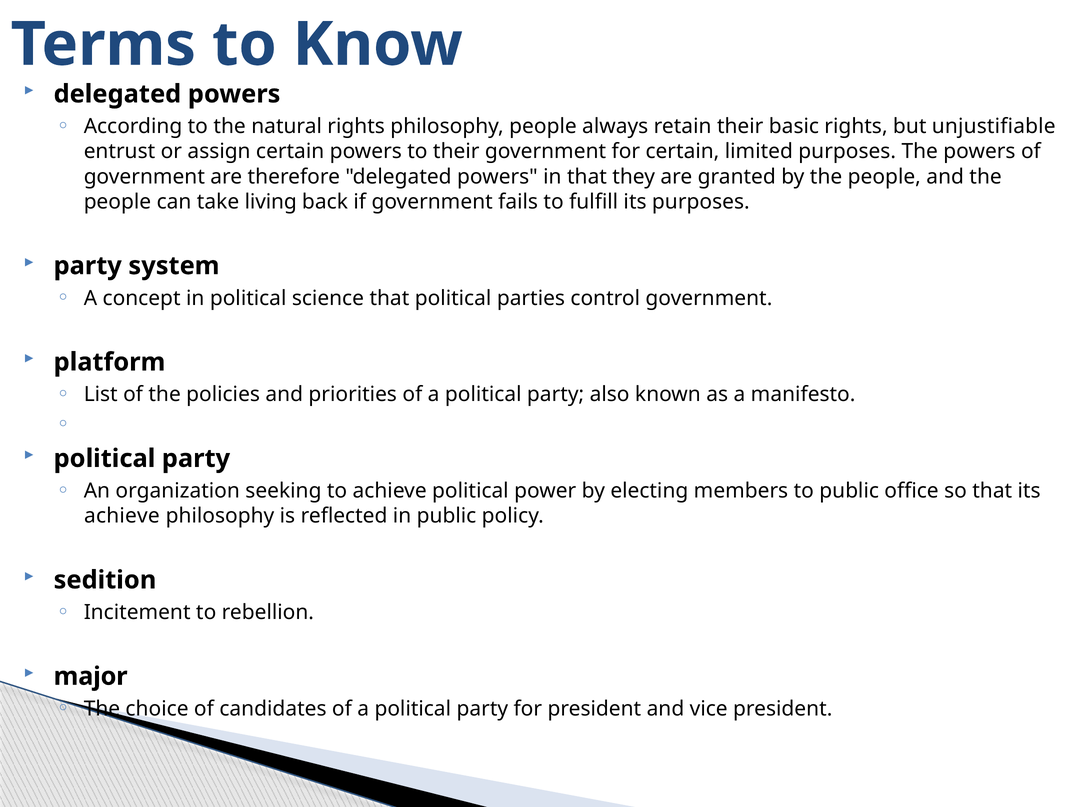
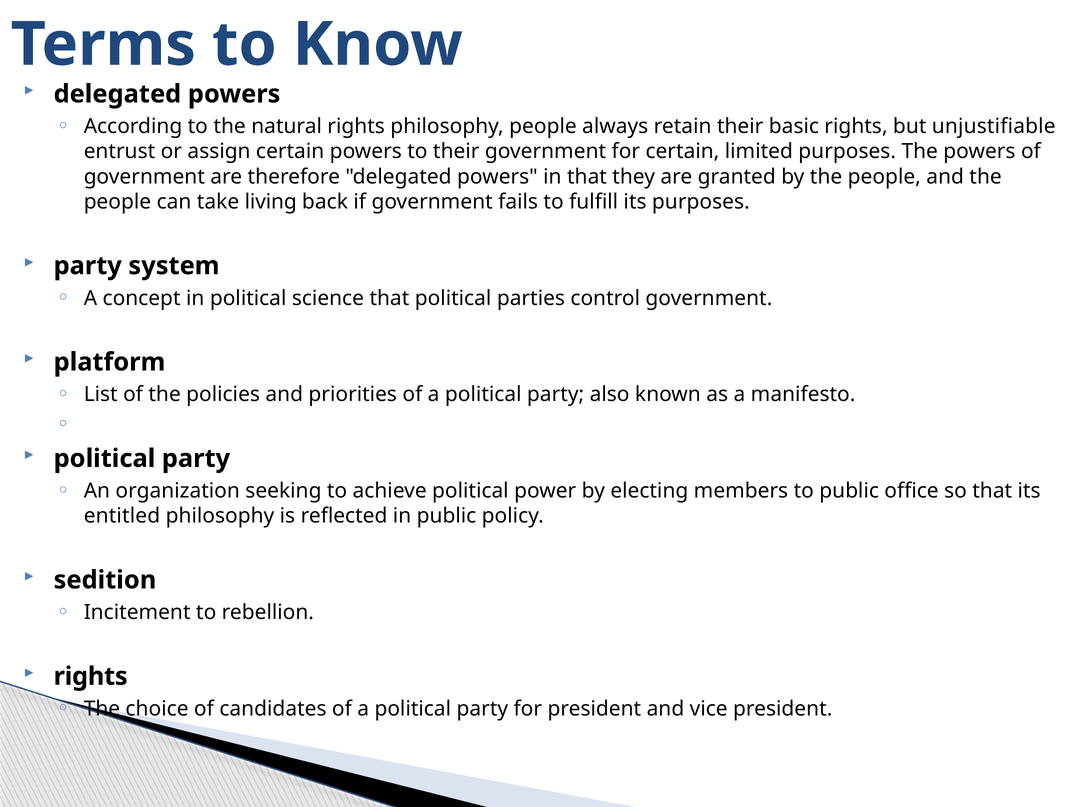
achieve: achieve -> entitled (122, 516)
major: major -> rights (91, 676)
